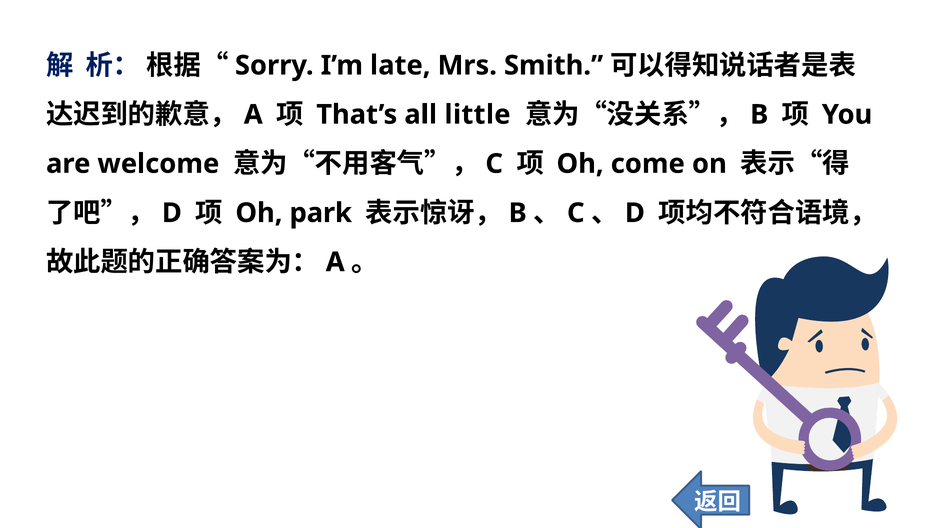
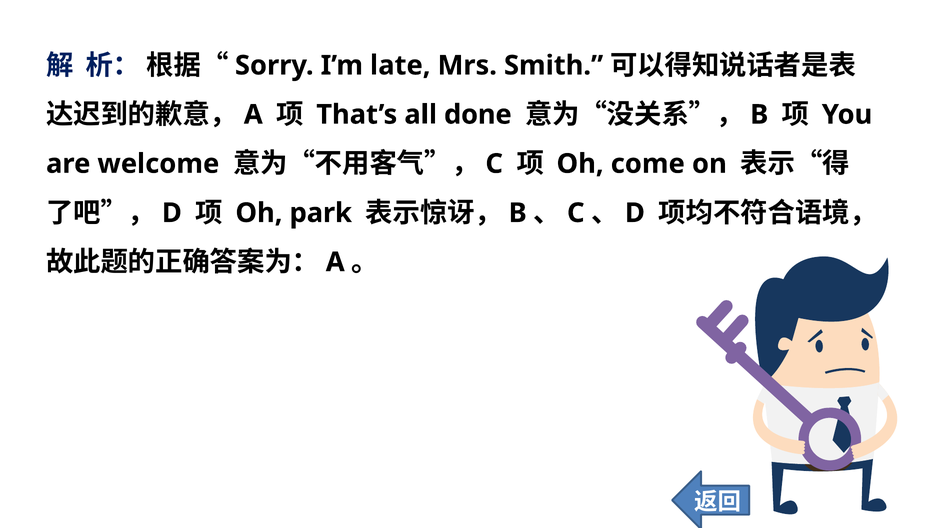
little: little -> done (478, 115)
